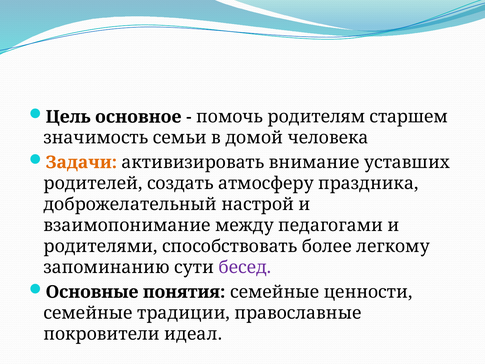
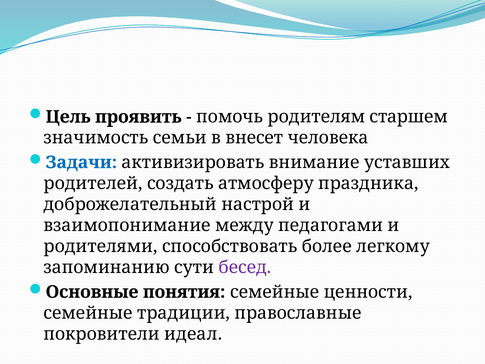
основное: основное -> проявить (138, 117)
домой: домой -> внесет (254, 138)
Задачи colour: orange -> blue (81, 162)
